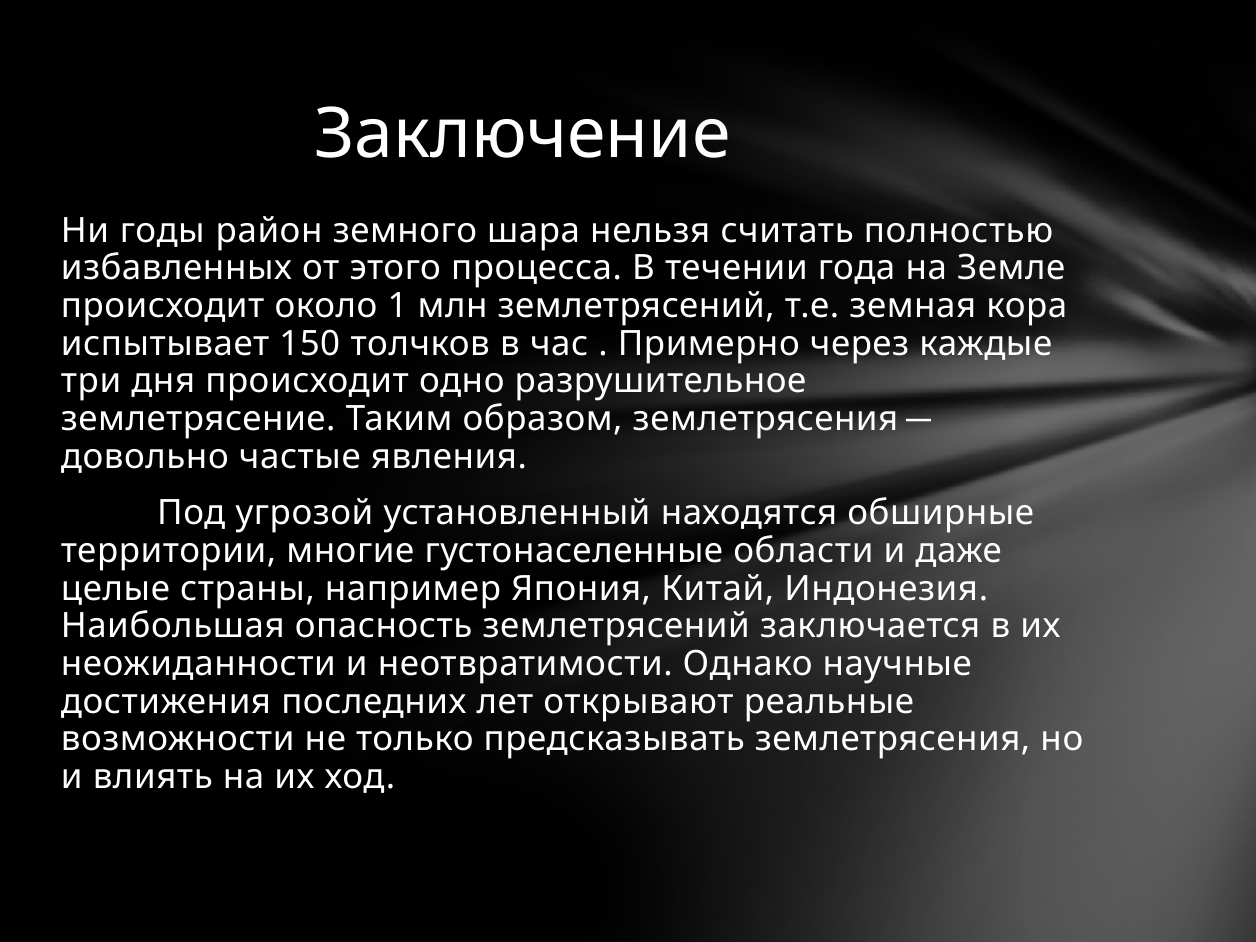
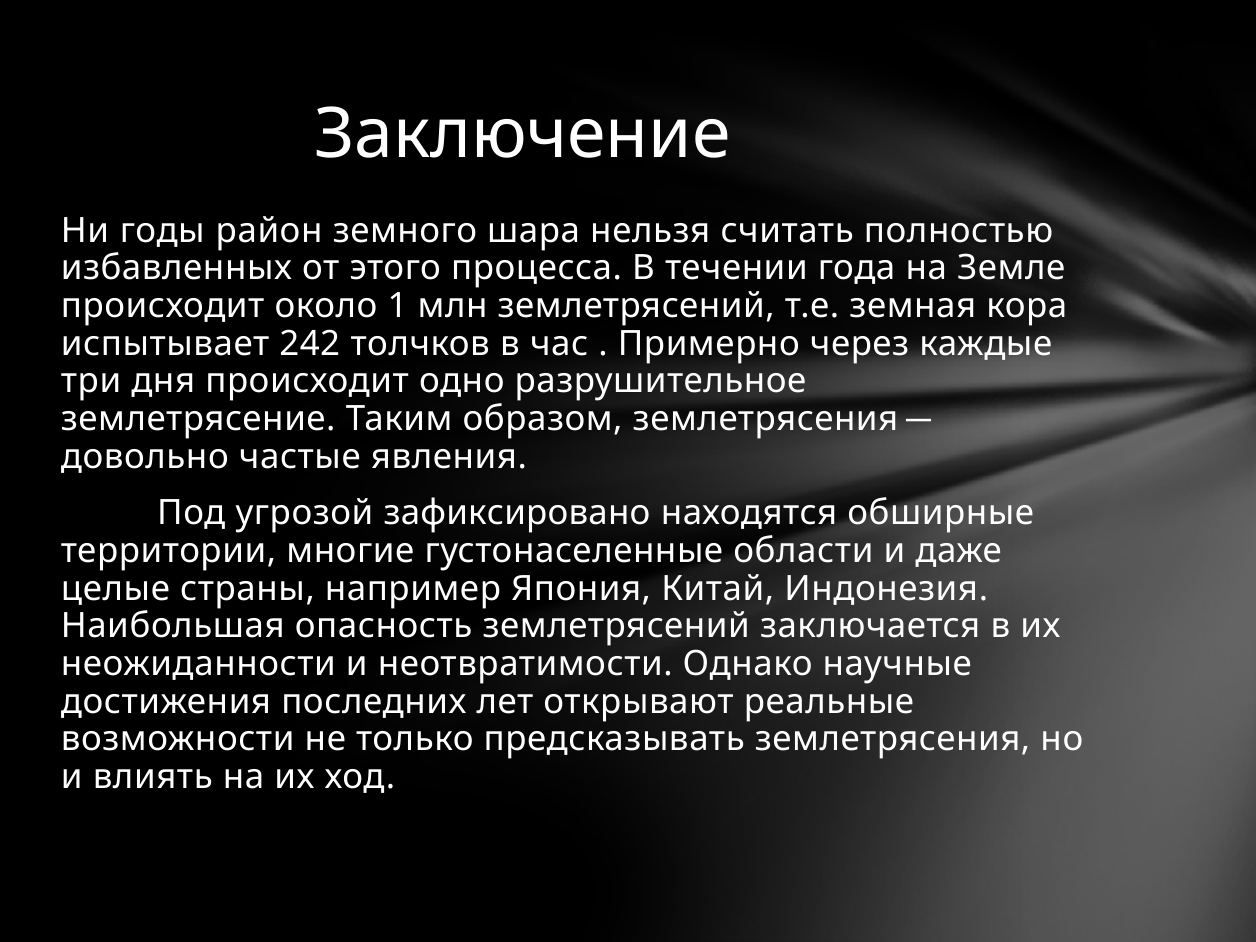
150: 150 -> 242 (310, 344)
установленный: установленный -> зафиксировано (517, 513)
